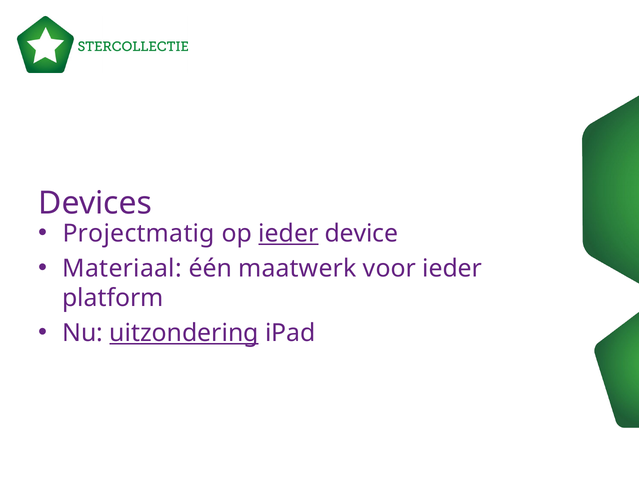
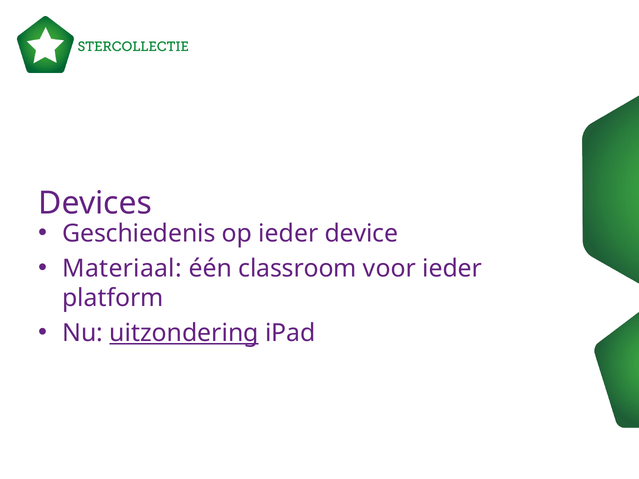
Projectmatig: Projectmatig -> Geschiedenis (139, 234)
ieder underline: present -> none (288, 234)
maatwerk: maatwerk -> classroom (297, 269)
